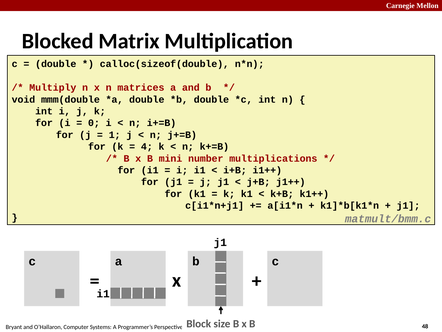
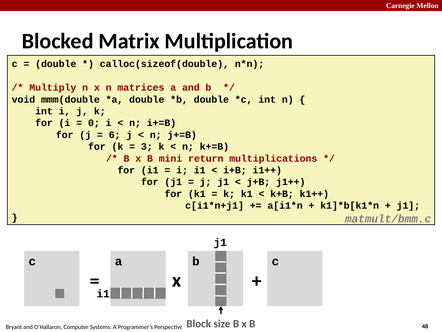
1: 1 -> 6 (115, 135)
4: 4 -> 3 (147, 146)
number: number -> return (206, 158)
